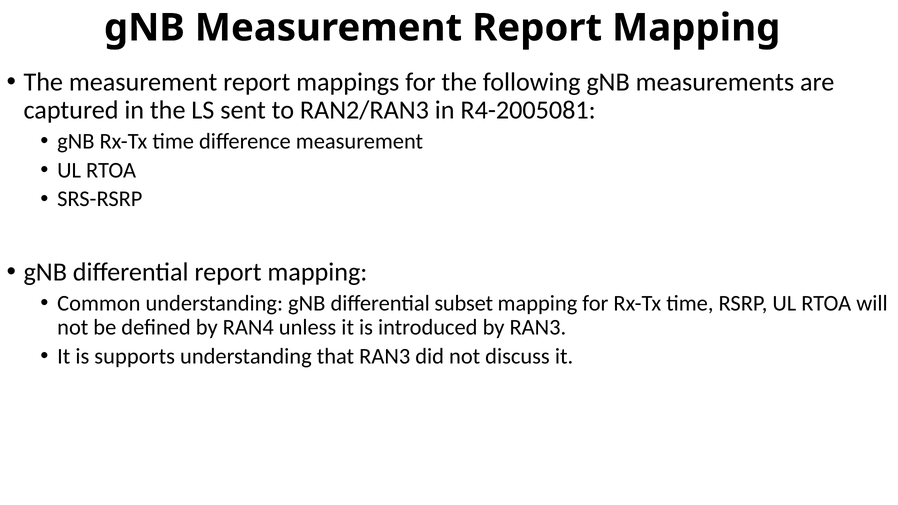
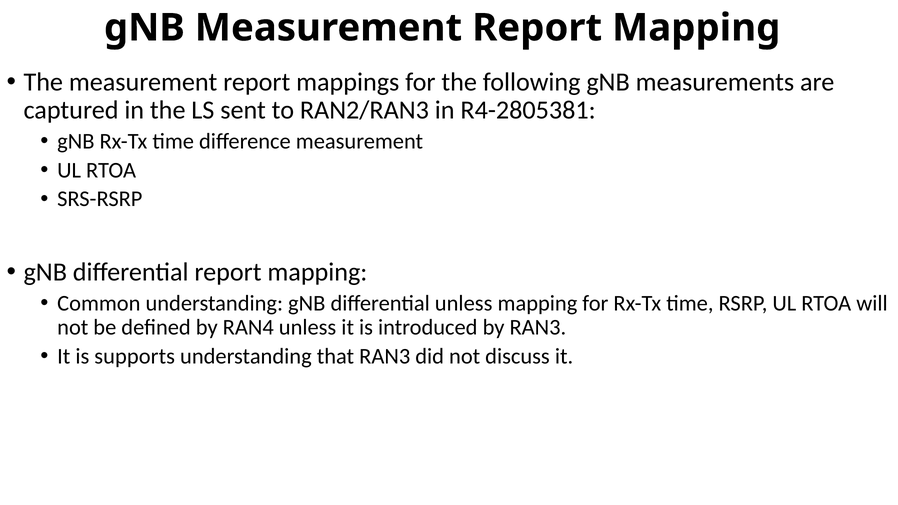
R4-2005081: R4-2005081 -> R4-2805381 (528, 110)
differential subset: subset -> unless (464, 303)
